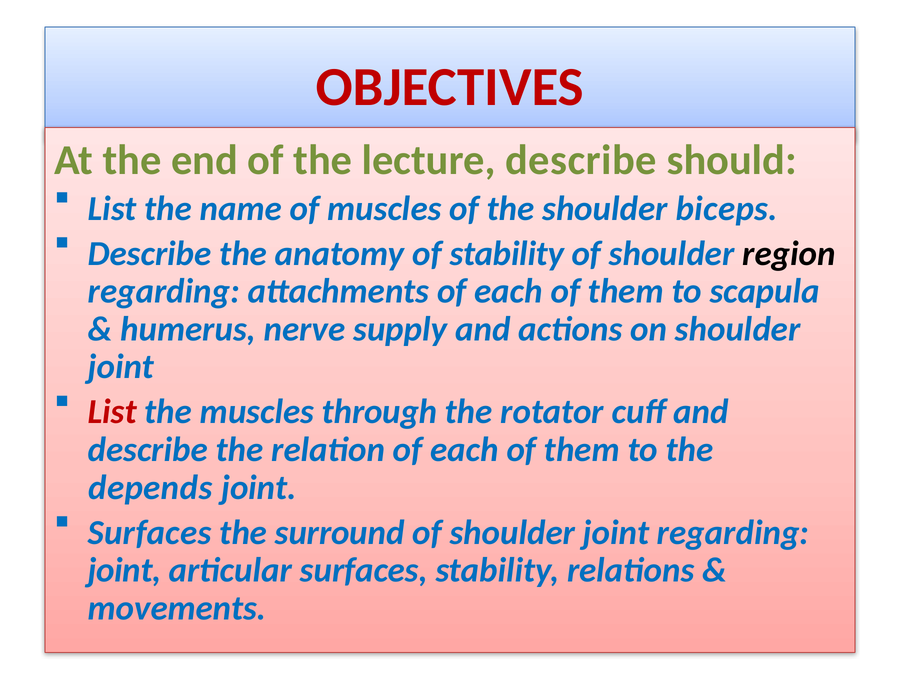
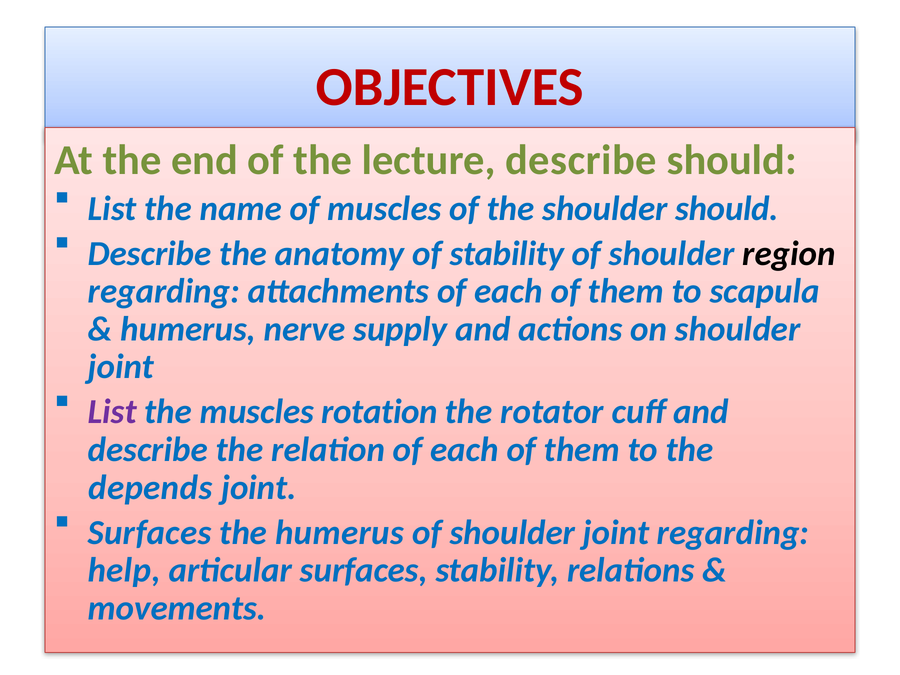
shoulder biceps: biceps -> should (727, 209)
List colour: red -> purple (112, 412)
through: through -> rotation (380, 412)
the surround: surround -> humerus (339, 533)
joint: joint -> help (124, 570)
